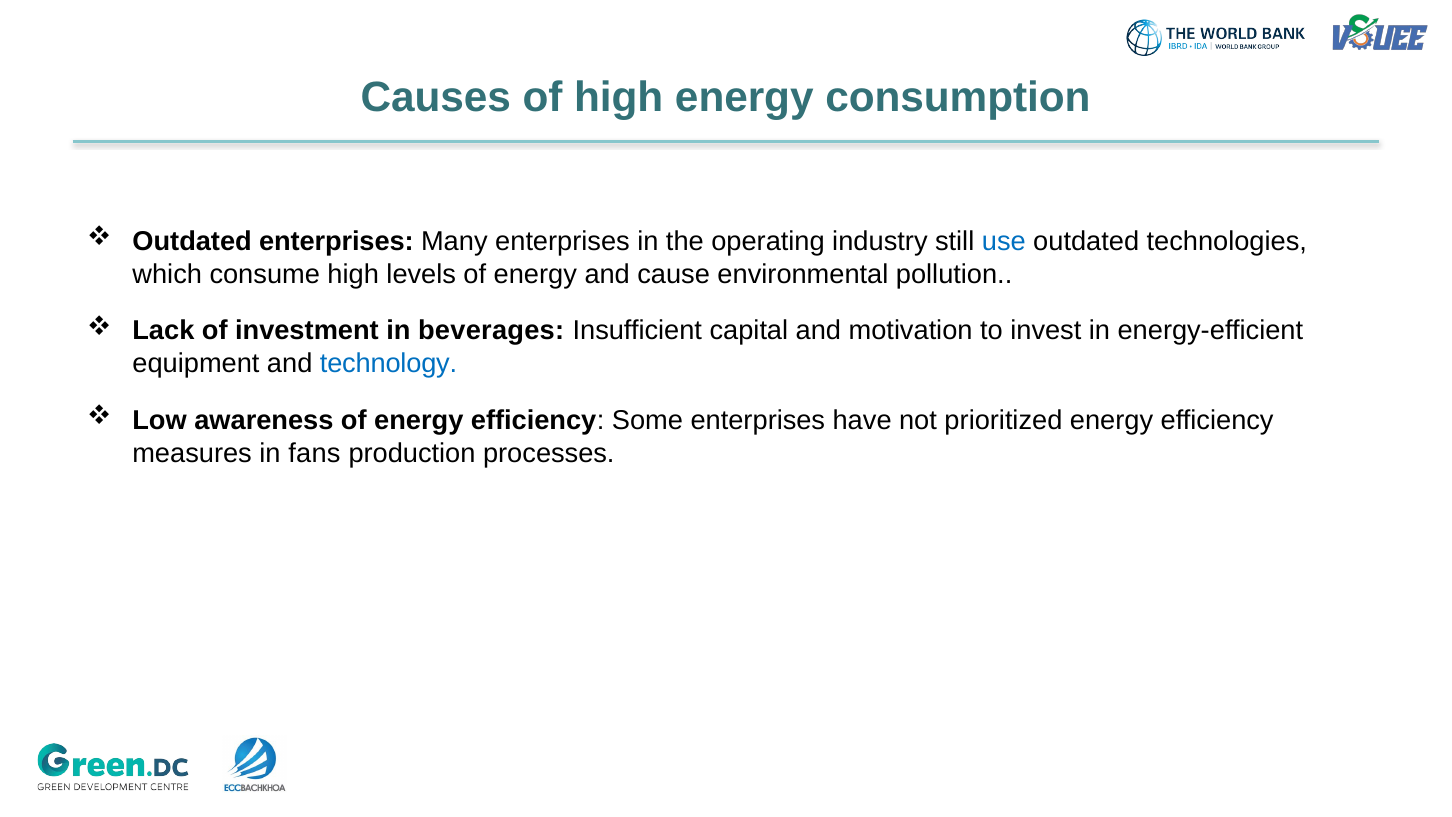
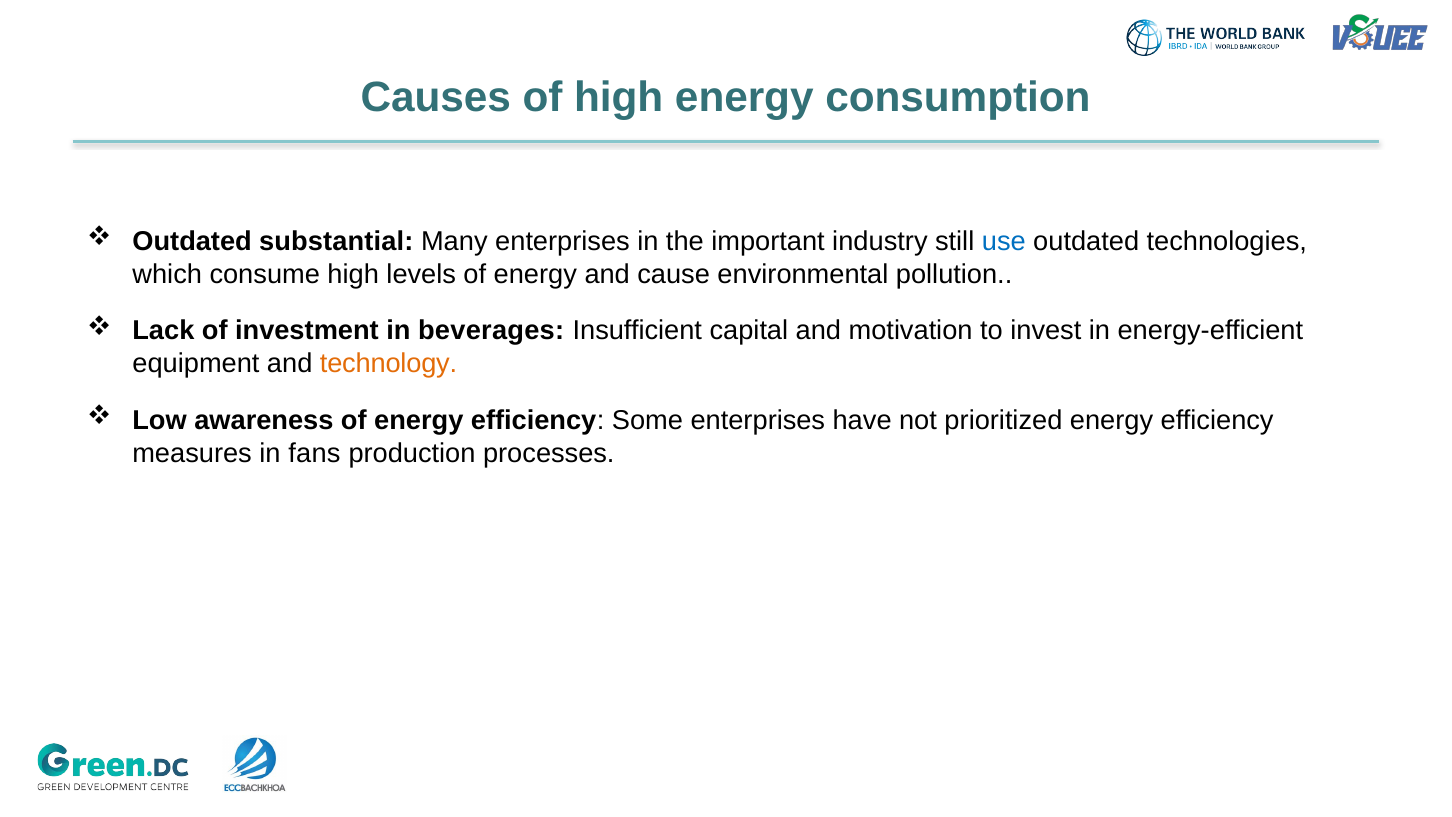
Outdated enterprises: enterprises -> substantial (336, 241)
operating: operating -> important (768, 241)
technology colour: blue -> orange (389, 363)
